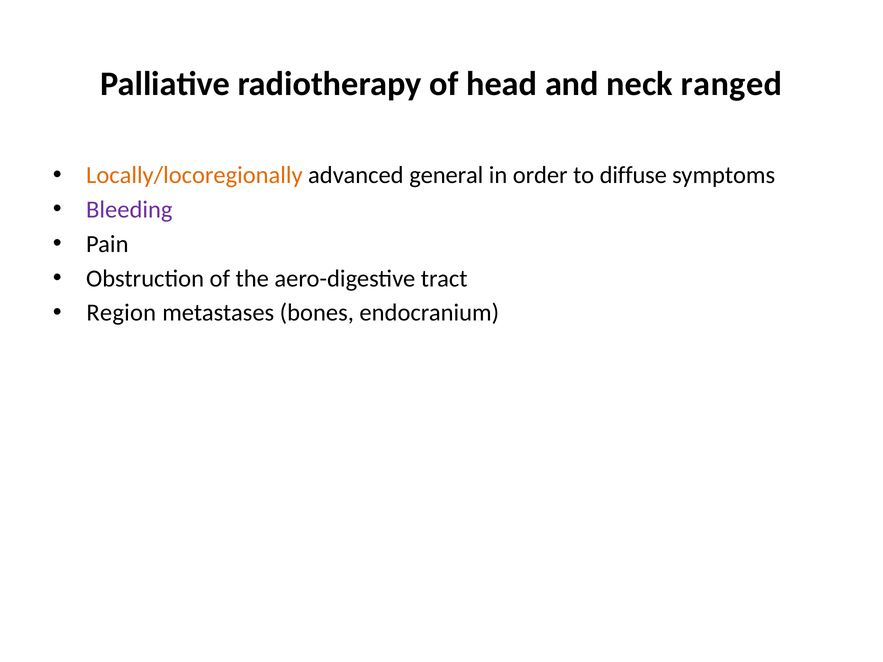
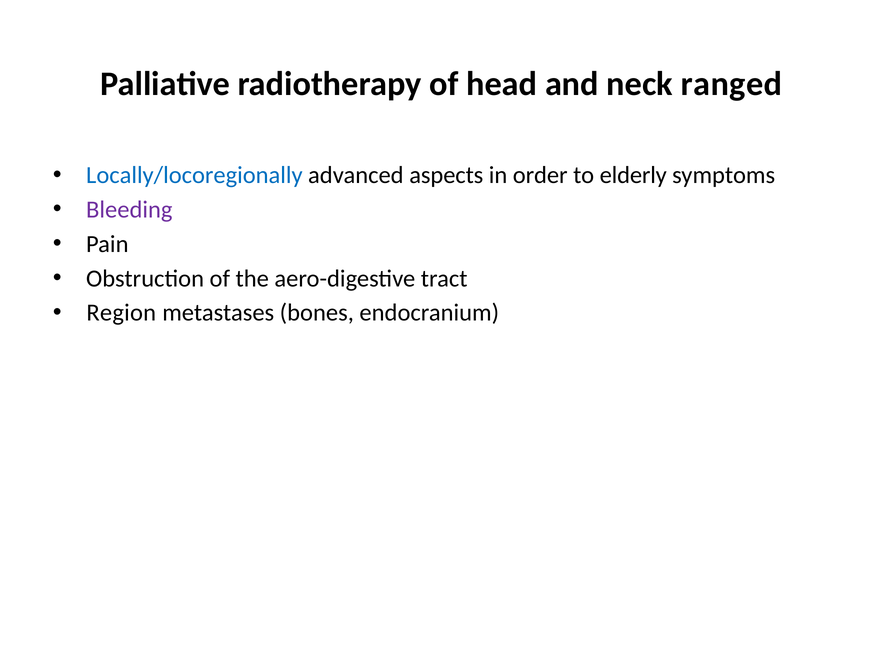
Locally/locoregionally colour: orange -> blue (194, 175)
general: general -> aspects (446, 175)
diffuse: diffuse -> elderly (633, 175)
